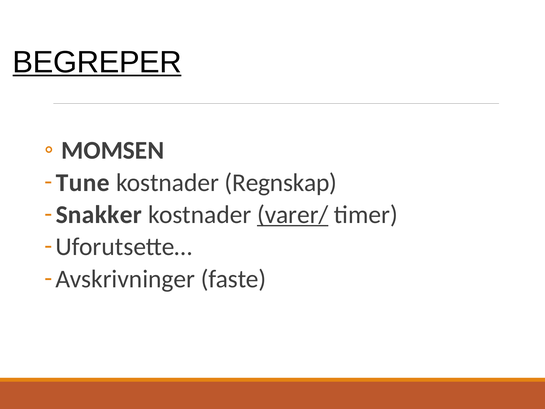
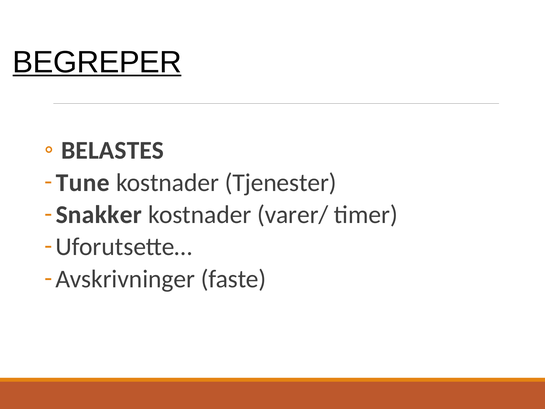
MOMSEN: MOMSEN -> BELASTES (113, 150)
Regnskap: Regnskap -> Tjenester (281, 182)
varer/ underline: present -> none (293, 215)
